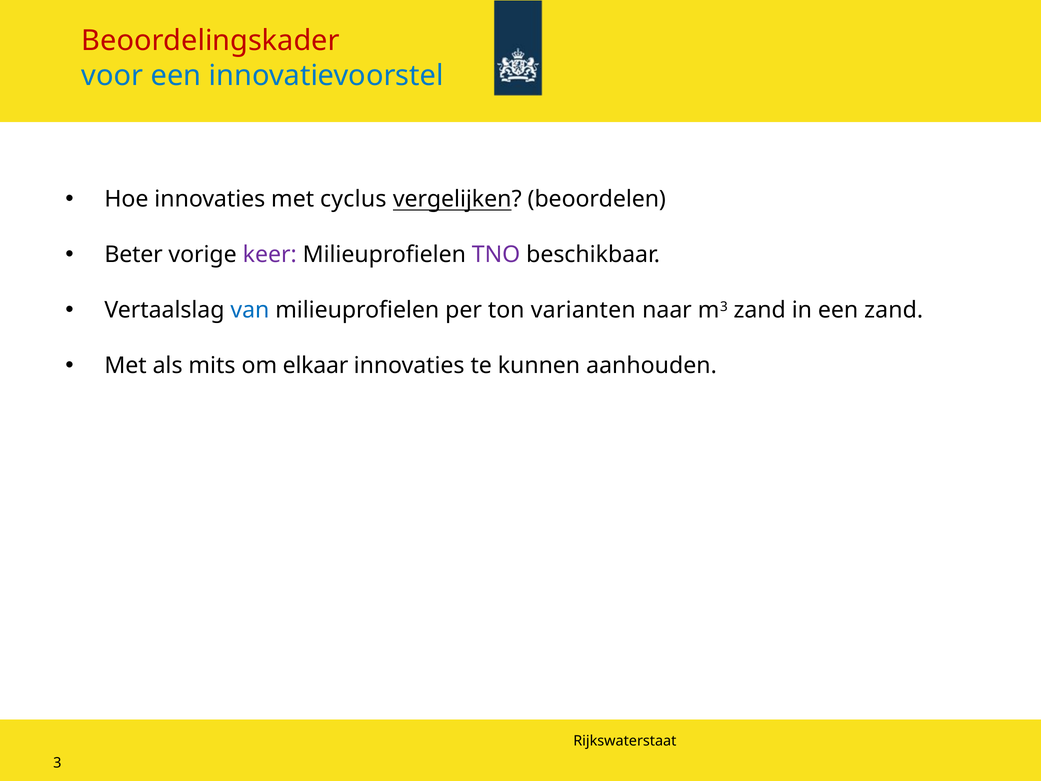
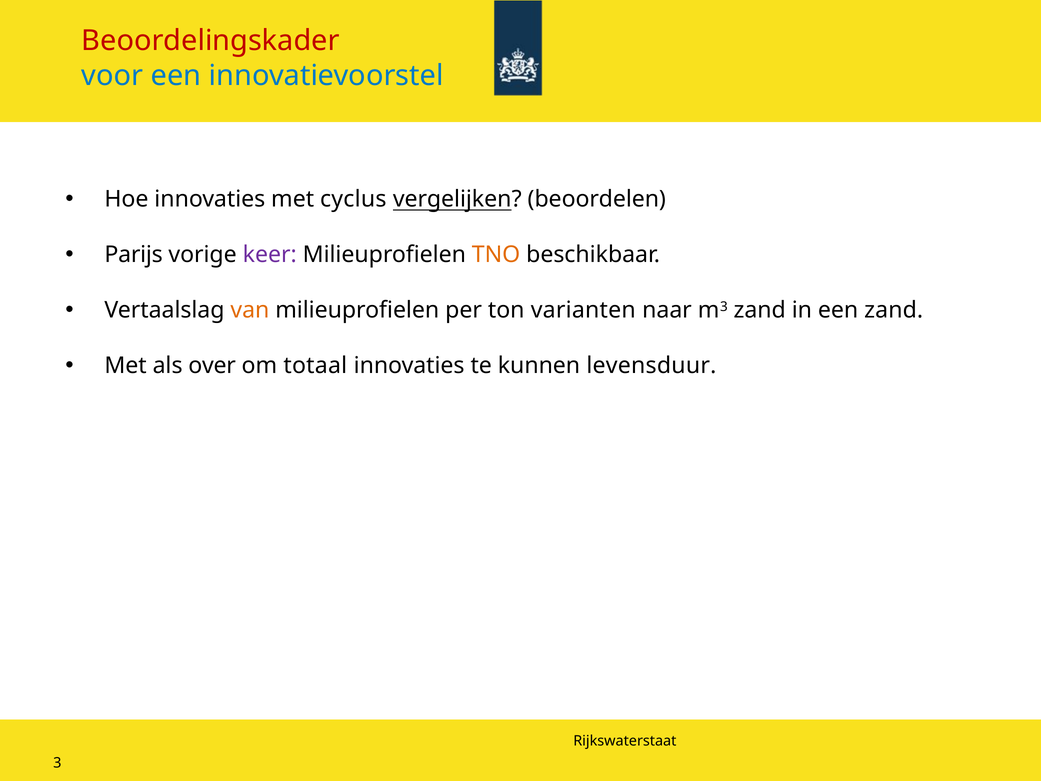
Beter: Beter -> Parijs (134, 255)
TNO colour: purple -> orange (496, 255)
van colour: blue -> orange (250, 310)
mits: mits -> over (212, 366)
elkaar: elkaar -> totaal (315, 366)
aanhouden: aanhouden -> levensduur (651, 366)
